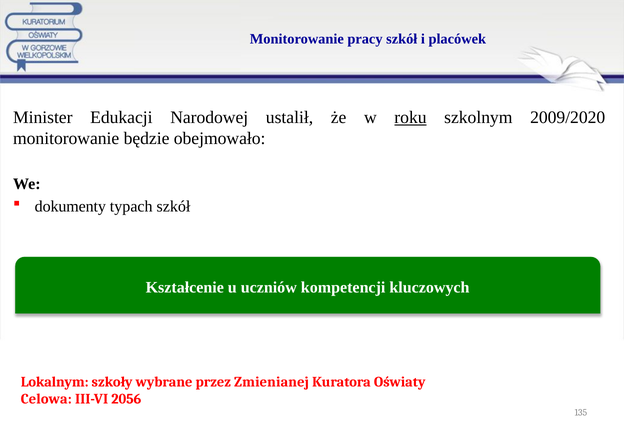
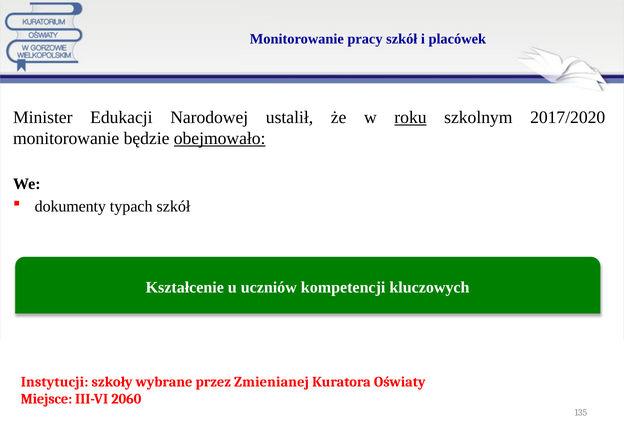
2009/2020: 2009/2020 -> 2017/2020 (568, 117)
obejmowało underline: none -> present (220, 138)
Lokalnym: Lokalnym -> Instytucji (55, 382)
Celowa: Celowa -> Miejsce (46, 399)
2056: 2056 -> 2060 (126, 399)
